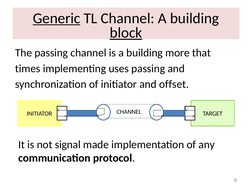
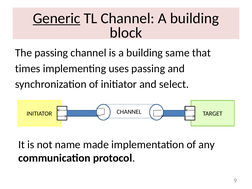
block underline: present -> none (126, 33)
more: more -> same (177, 53)
offset: offset -> select (174, 84)
signal: signal -> name (68, 145)
